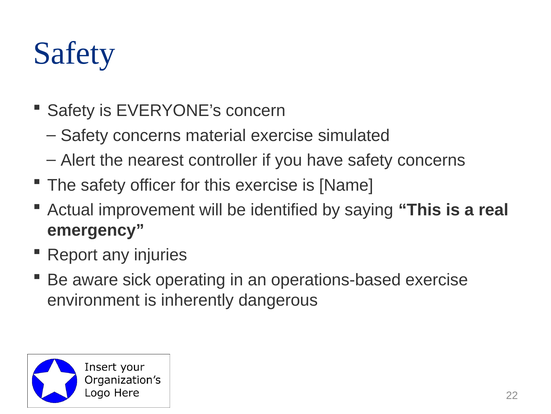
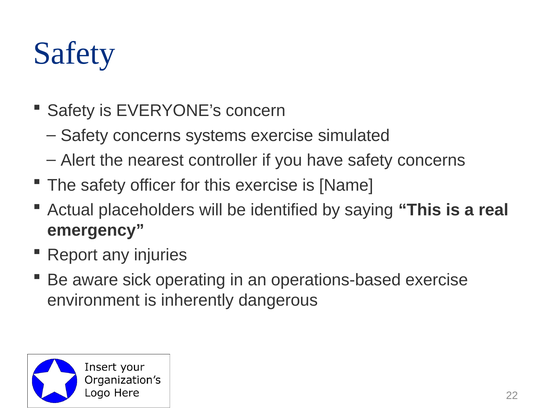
material: material -> systems (216, 135)
improvement: improvement -> placeholders (147, 210)
